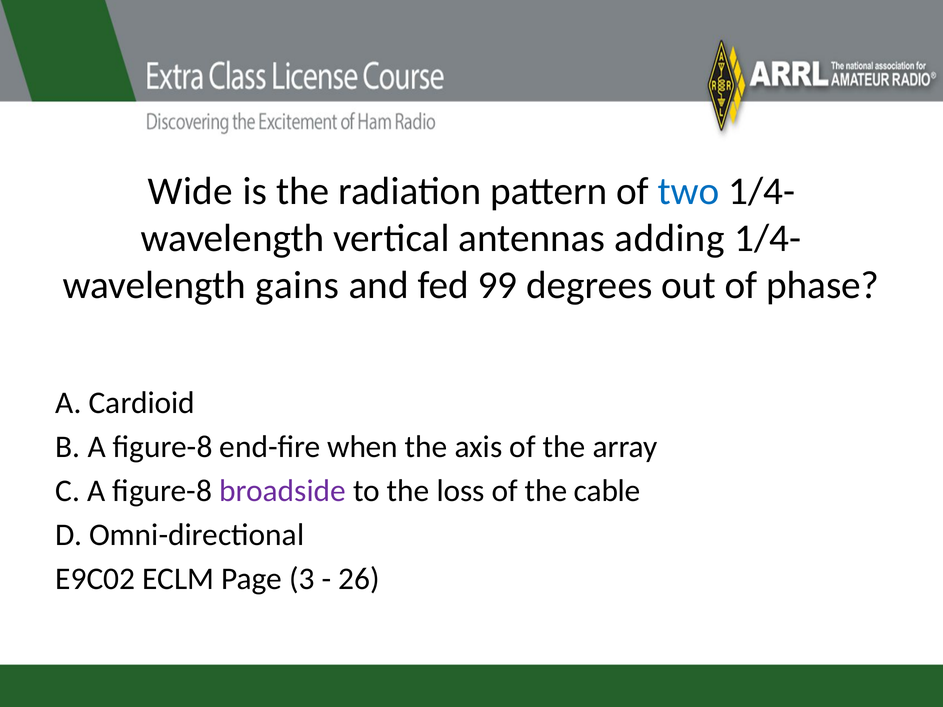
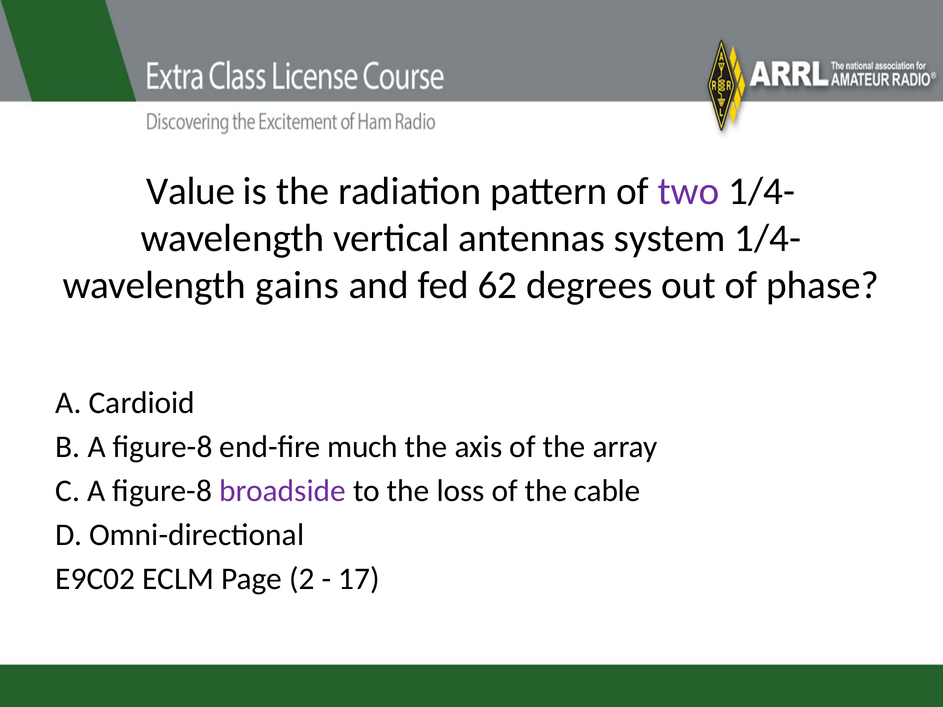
Wide: Wide -> Value (191, 191)
two colour: blue -> purple (689, 191)
adding: adding -> system (670, 238)
99: 99 -> 62 (497, 286)
when: when -> much (363, 447)
3: 3 -> 2 (302, 579)
26: 26 -> 17 (359, 579)
